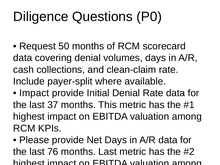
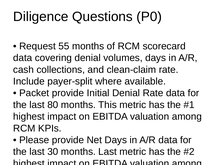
50: 50 -> 55 (64, 46)
Impact: Impact -> Packet (34, 93)
37: 37 -> 80 (53, 105)
76: 76 -> 30 (53, 152)
